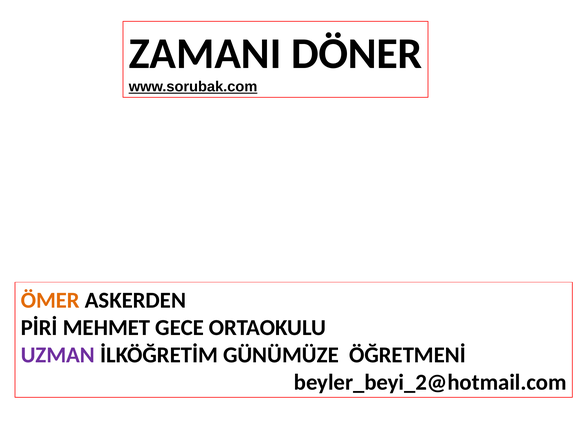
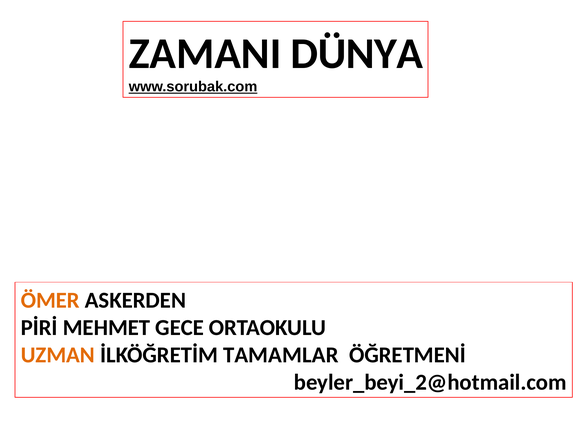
DÖNER: DÖNER -> DÜNYA (357, 54)
UZMAN colour: purple -> orange (58, 355)
GÜNÜMÜZE: GÜNÜMÜZE -> TAMAMLAR (281, 355)
